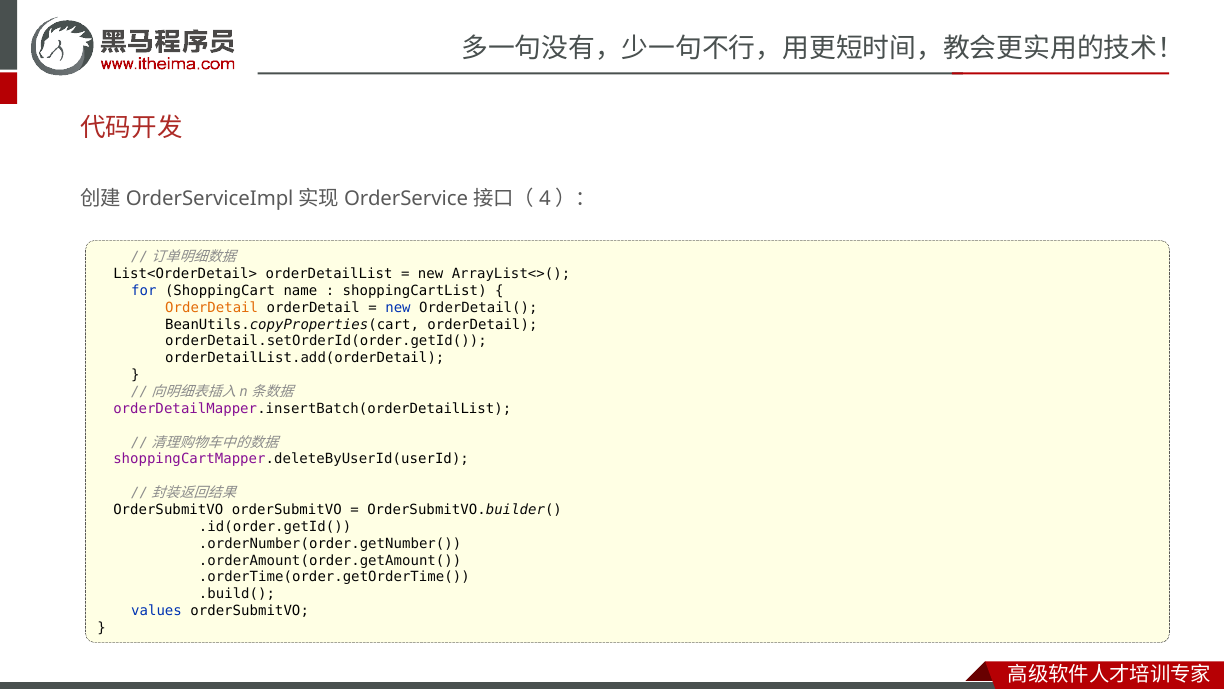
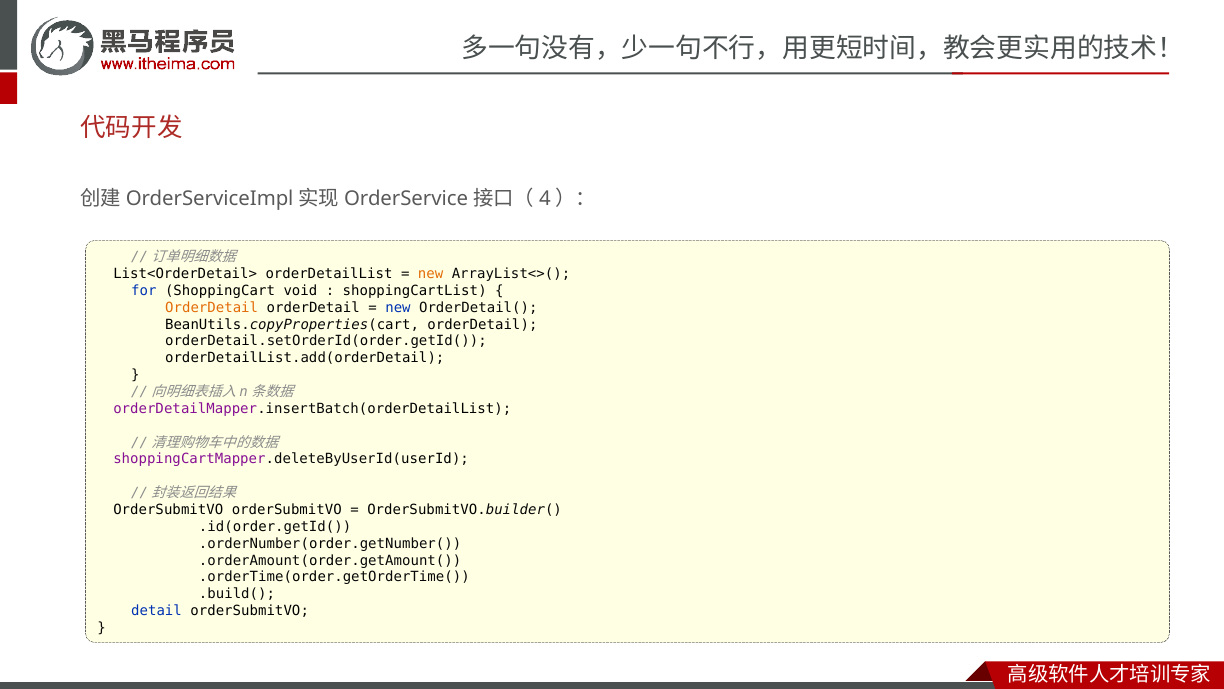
new colour: black -> orange (431, 274)
name: name -> void (300, 291)
values: values -> detail (157, 611)
